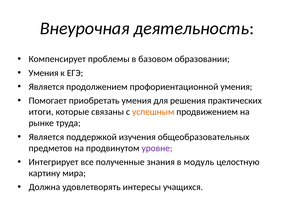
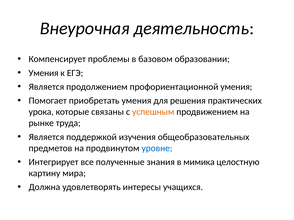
итоги: итоги -> урока (41, 112)
уровне colour: purple -> blue (157, 149)
модуль: модуль -> мимика (199, 162)
